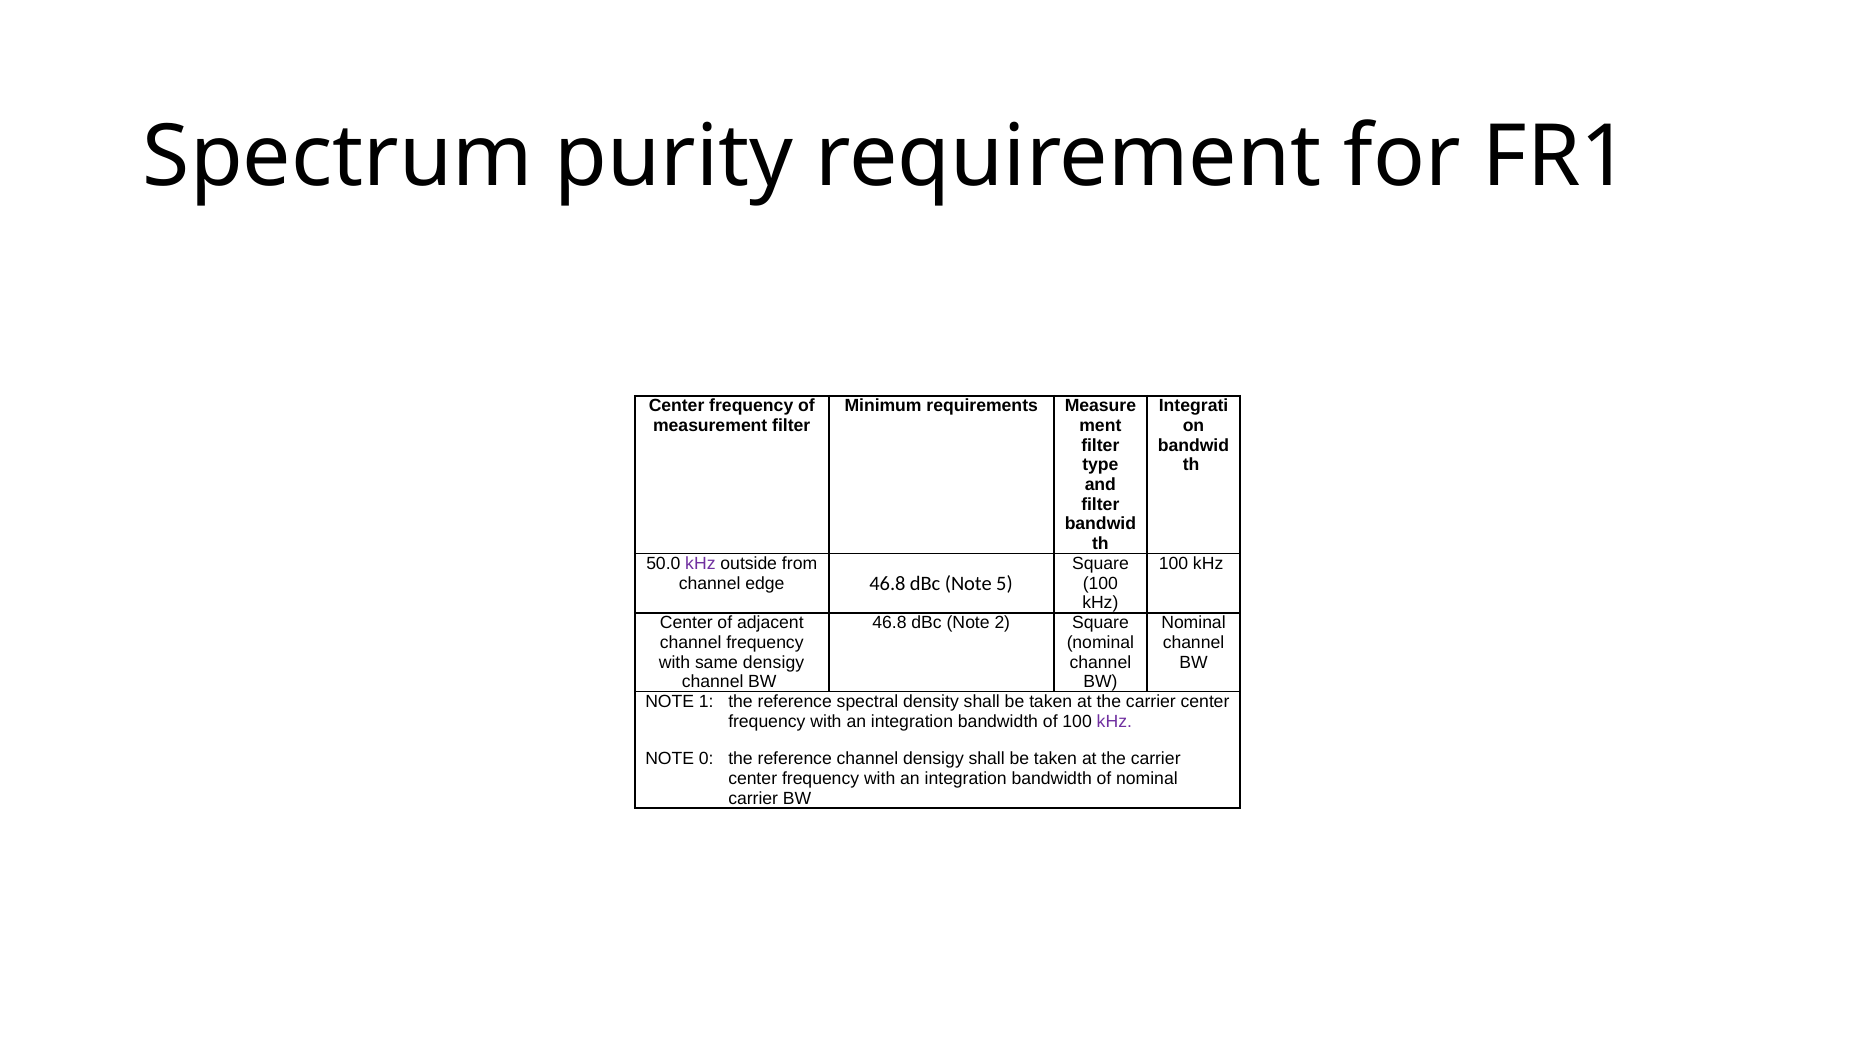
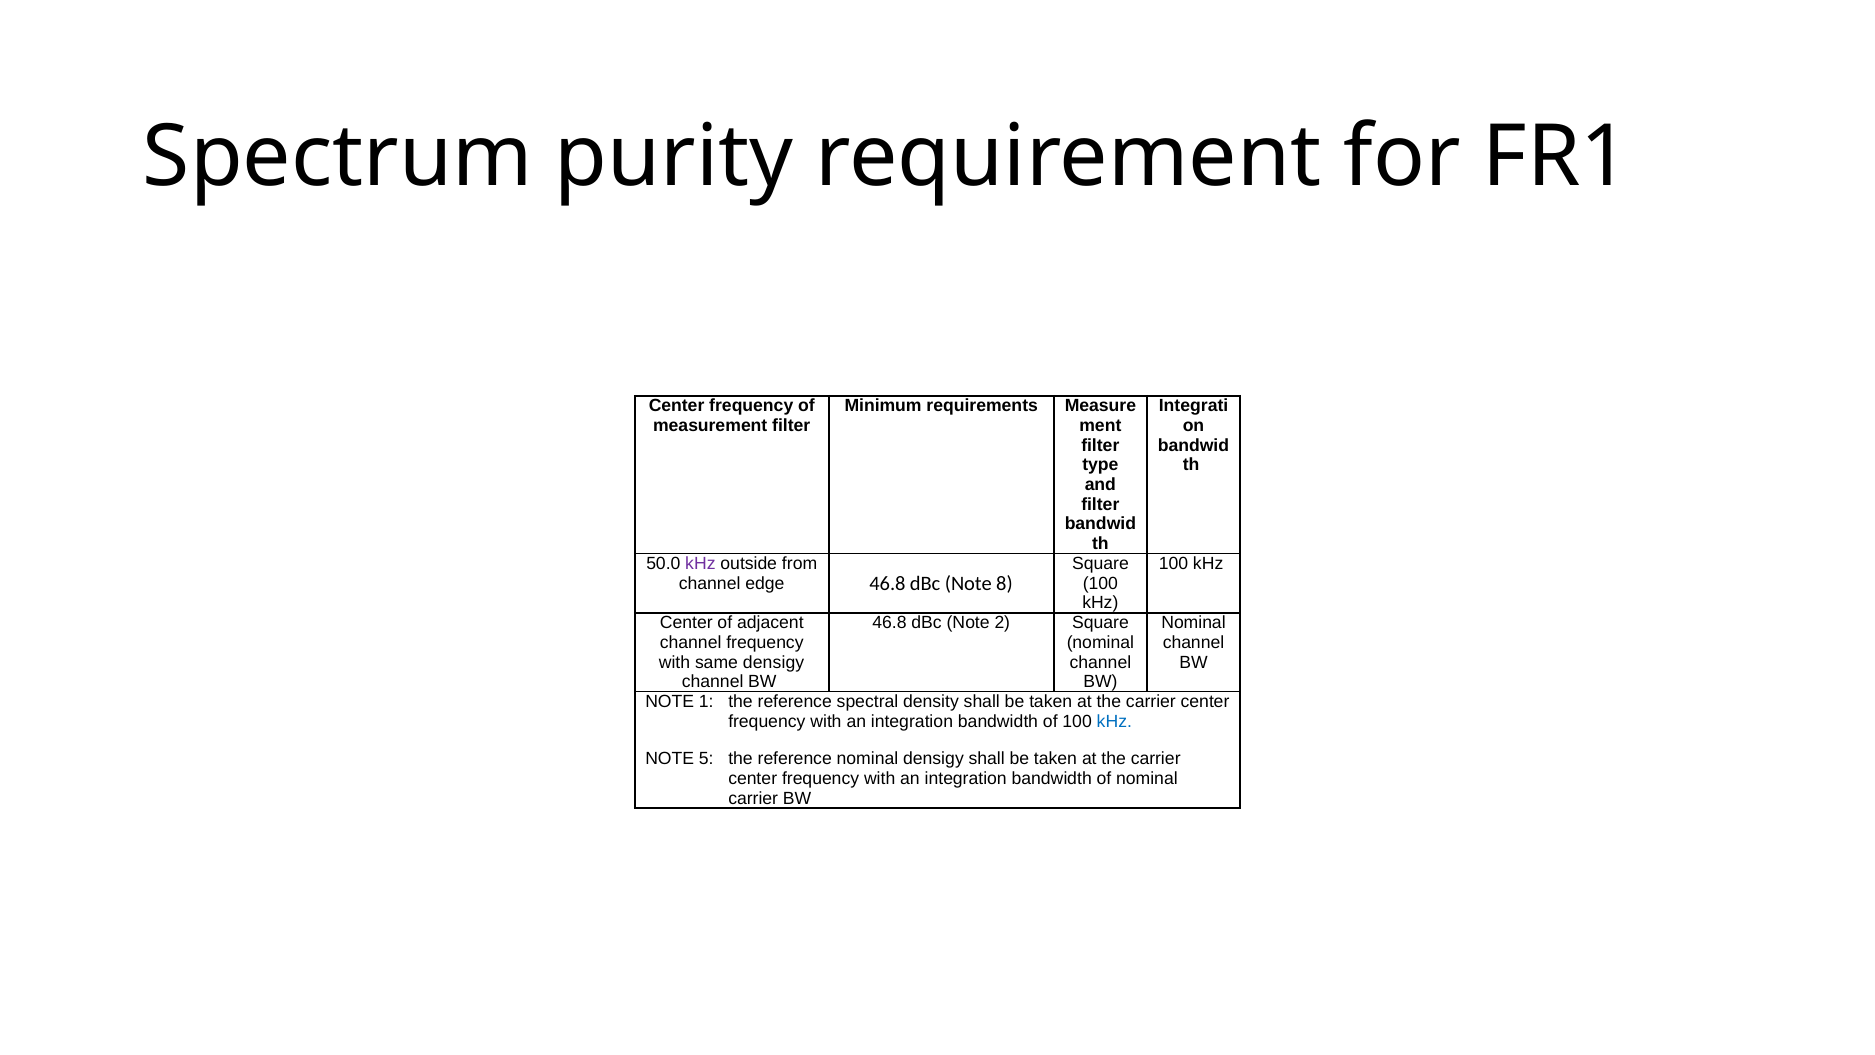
5: 5 -> 8 (1005, 583)
kHz colour: purple -> blue (1114, 721)
0: 0 -> 5 (706, 759)
reference channel: channel -> nominal (867, 759)
